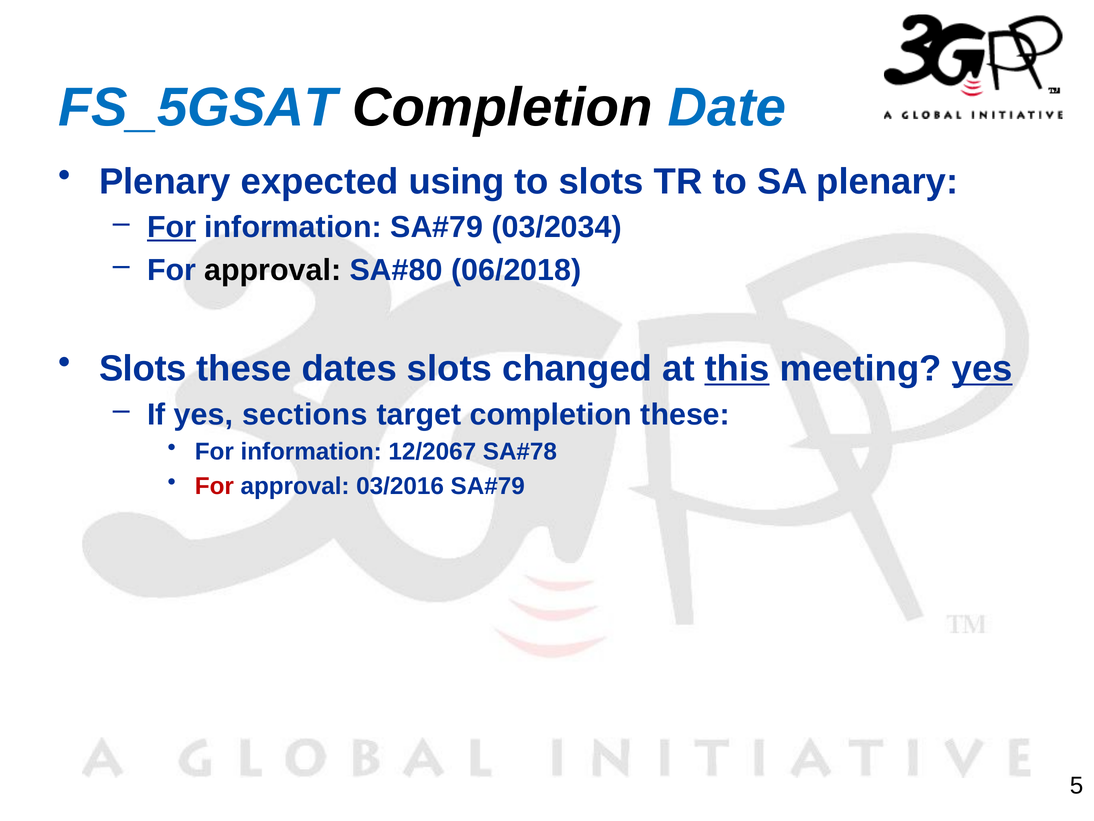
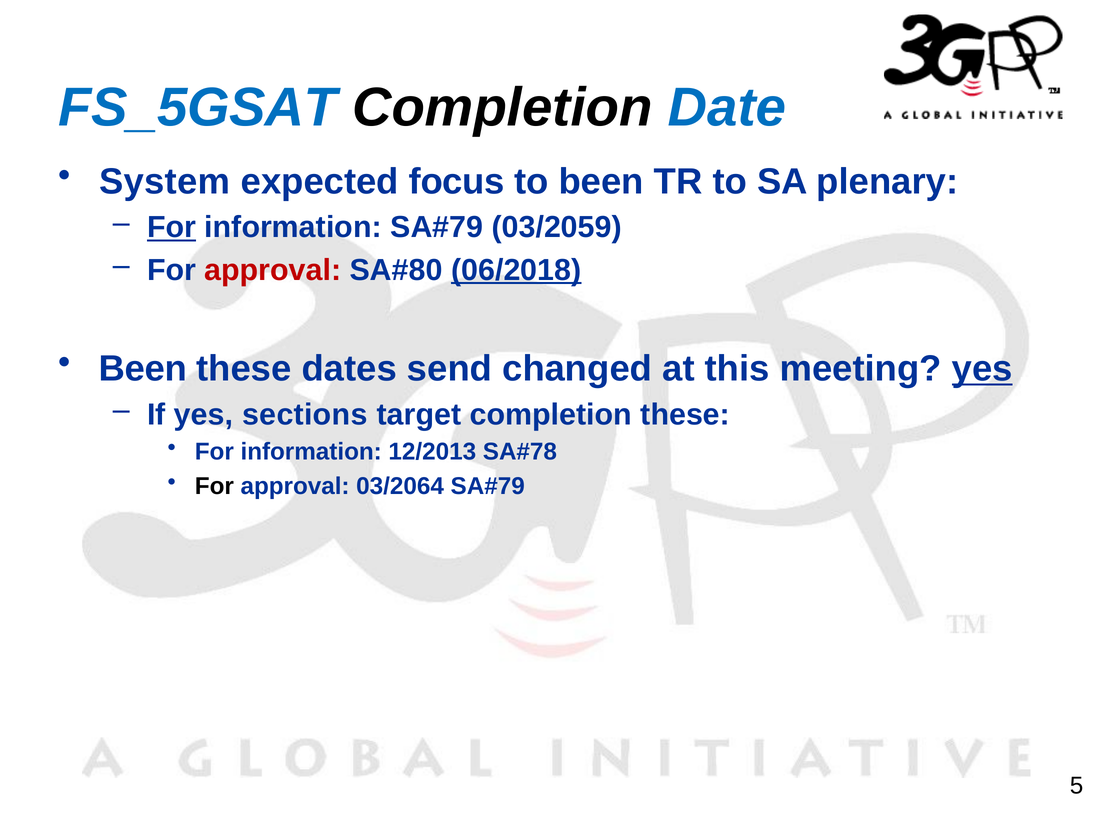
Plenary: Plenary -> System (165, 181)
using: using -> focus (457, 181)
to slots: slots -> been (601, 181)
03/2034: 03/2034 -> 03/2059 (557, 227)
approval colour: black -> red (273, 270)
06/2018 underline: none -> present (516, 270)
Slots: Slots -> Been (143, 369)
dates slots: slots -> send (450, 369)
this underline: present -> none (737, 369)
12/2067: 12/2067 -> 12/2013 (432, 452)
For colour: red -> black (214, 486)
03/2016: 03/2016 -> 03/2064 (400, 486)
